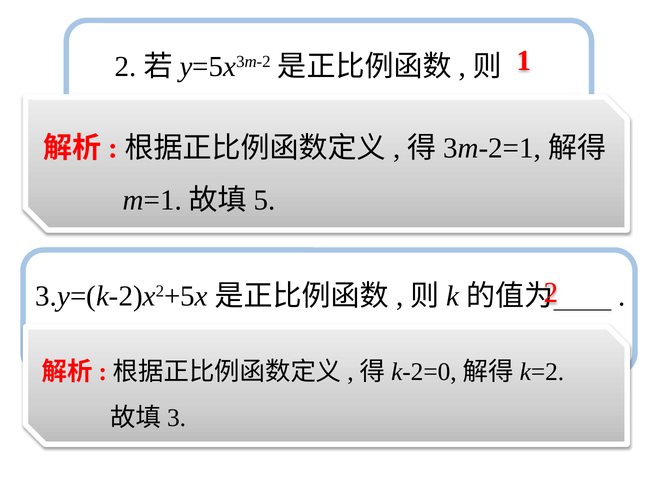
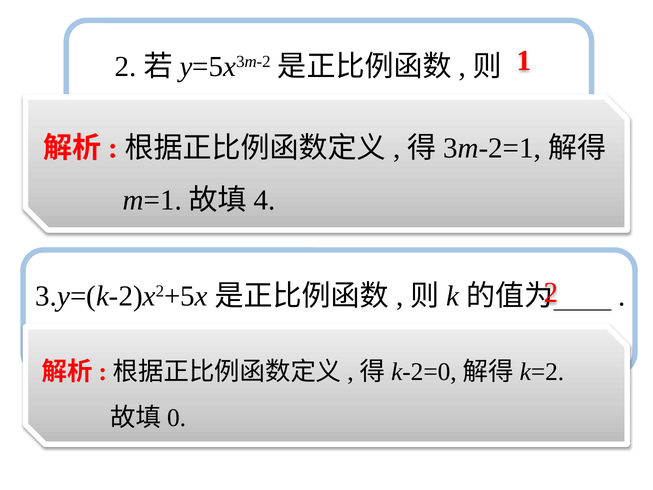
5: 5 -> 4 (265, 200)
3: 3 -> 0 (177, 417)
